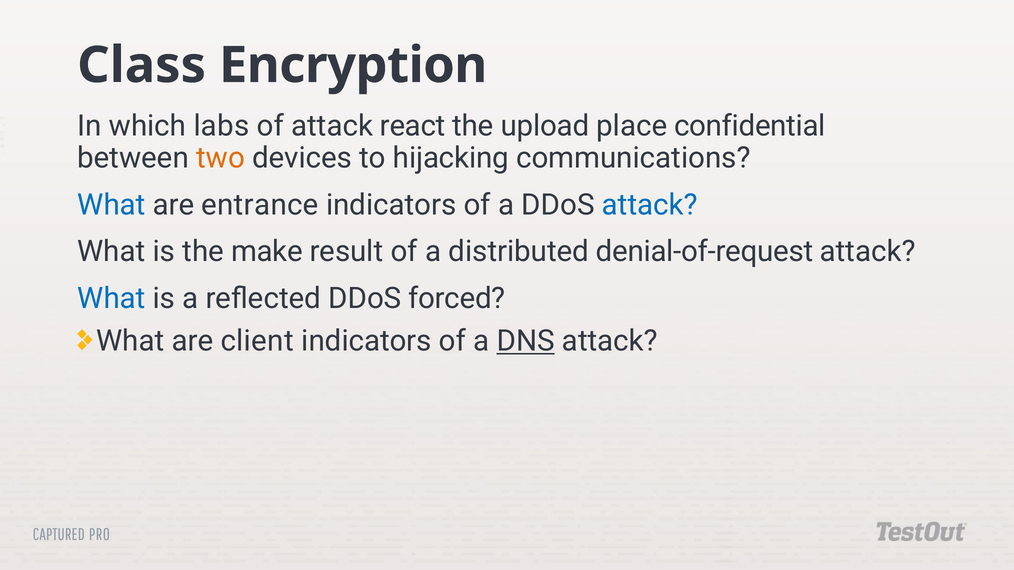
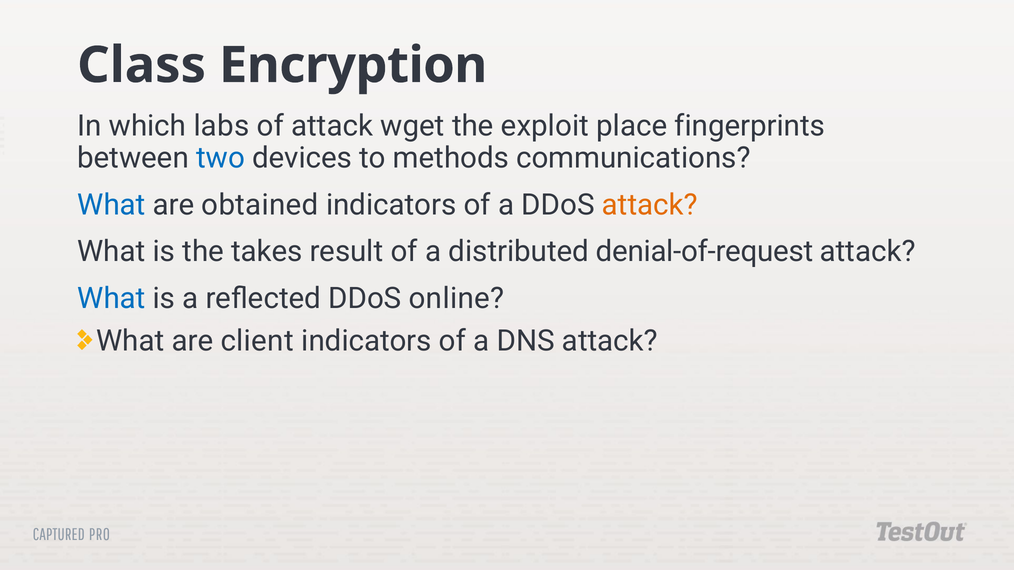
react: react -> wget (413, 126)
upload: upload -> exploit (545, 126)
confidential: confidential -> fingerprints (750, 126)
two colour: orange -> blue (221, 158)
hijacking: hijacking -> methods (451, 158)
entrance: entrance -> obtained (260, 205)
attack colour: blue -> orange (650, 205)
make: make -> takes (267, 252)
forced: forced -> online (456, 299)
DNS underline: present -> none (526, 341)
